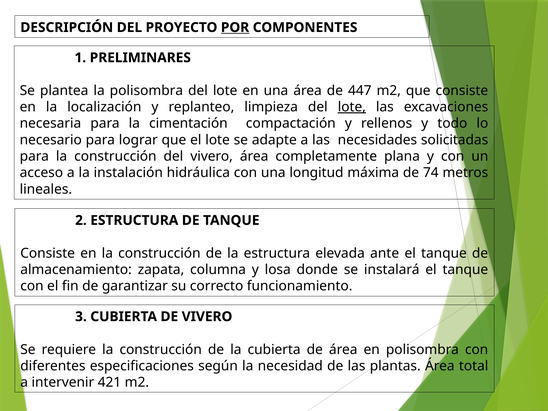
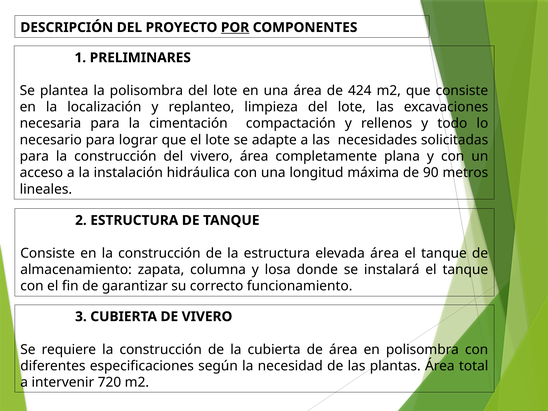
447: 447 -> 424 (360, 91)
lote underline: present -> none (352, 107)
74: 74 -> 90 (431, 173)
elevada ante: ante -> área (385, 253)
421: 421 -> 720 (109, 382)
